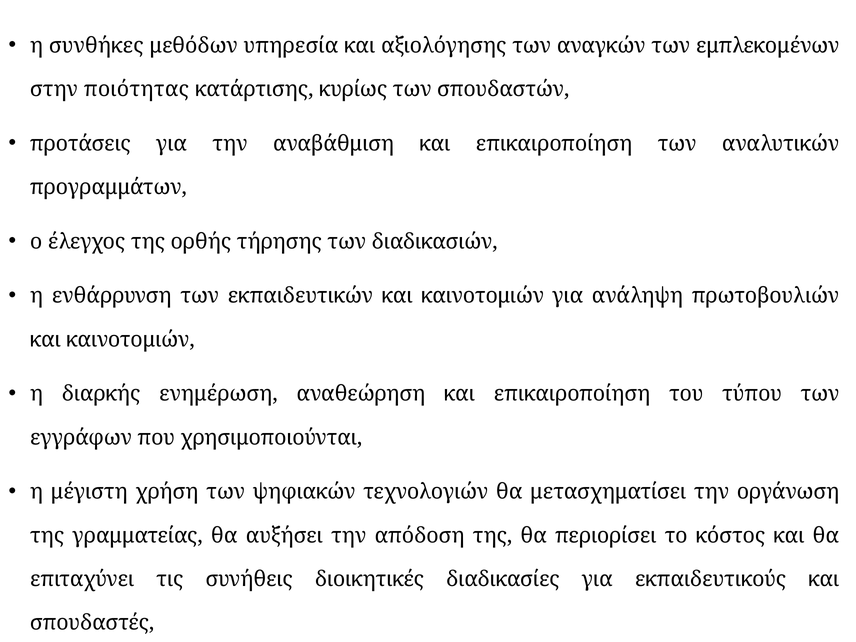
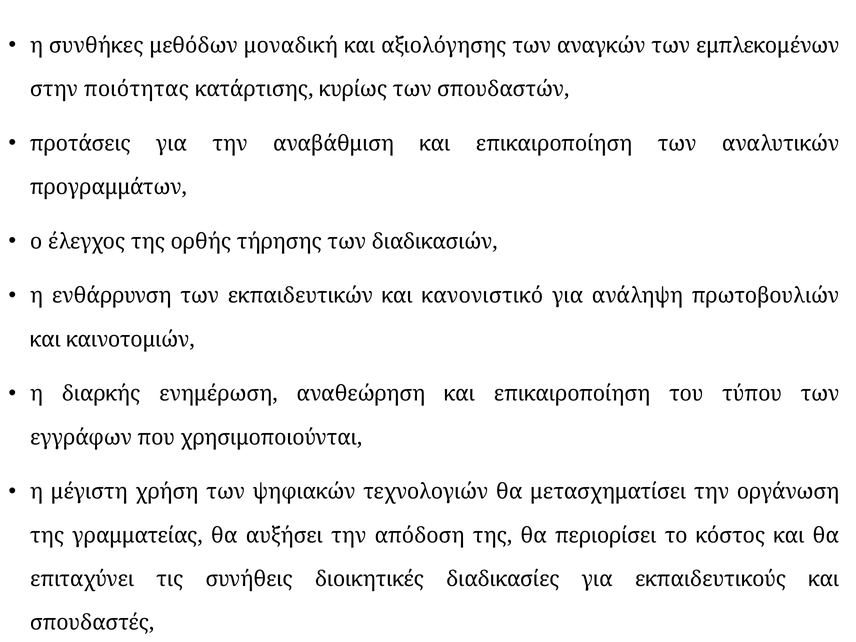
υπηρεσία: υπηρεσία -> μοναδική (291, 46)
εκπαιδευτικών και καινοτομιών: καινοτομιών -> κανονιστικό (482, 296)
